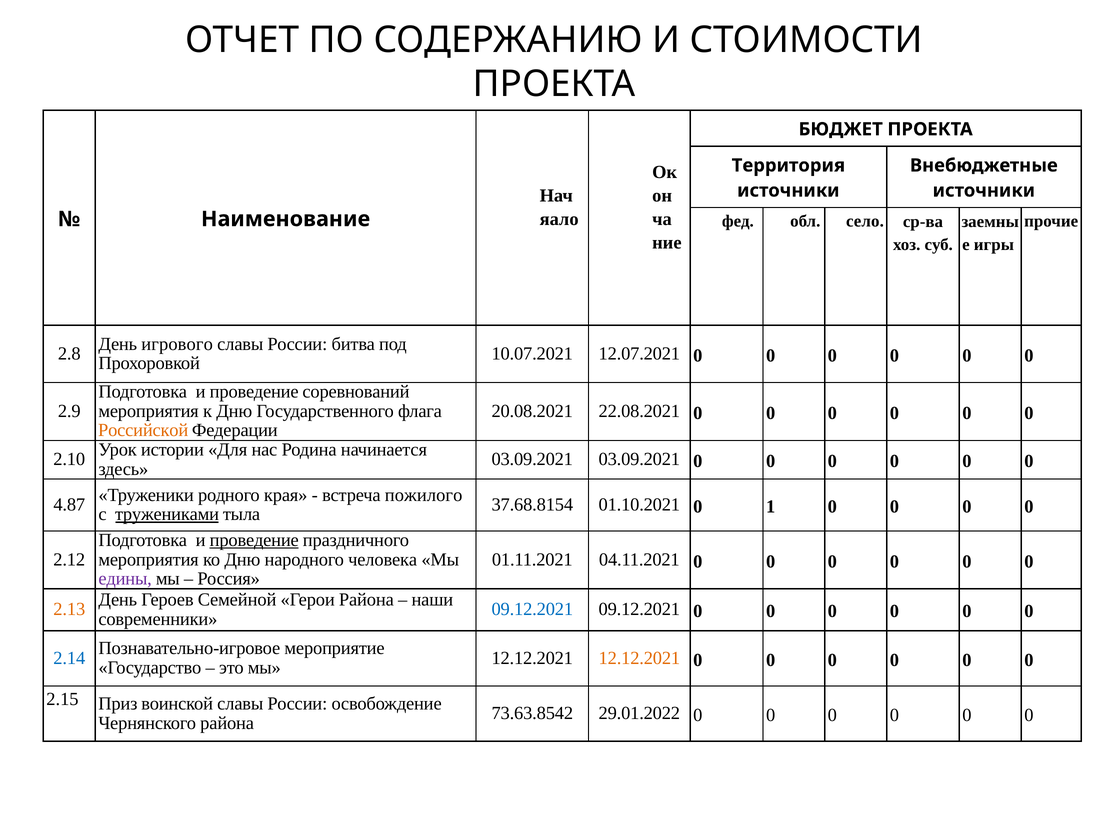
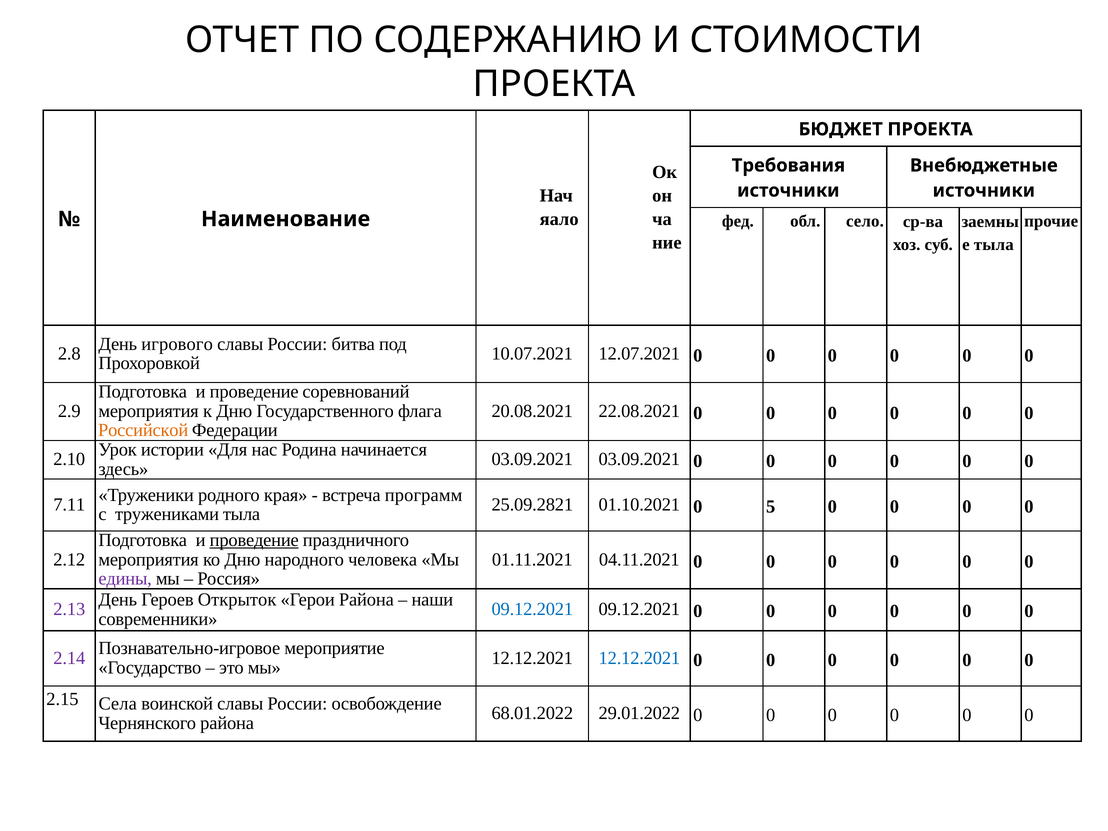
Территория: Территория -> Требования (788, 165)
игры: игры -> тыла (994, 245)
пожилого: пожилого -> программ (424, 495)
4.87: 4.87 -> 7.11 (69, 505)
37.68.8154: 37.68.8154 -> 25.09.2821 (532, 505)
1: 1 -> 5 (771, 507)
тружениками underline: present -> none (167, 514)
Семейной: Семейной -> Открыток (237, 600)
2.13 colour: orange -> purple (69, 609)
2.14 colour: blue -> purple (69, 658)
12.12.2021 colour: orange -> blue (639, 658)
Приз: Приз -> Села (118, 704)
73.63.8542: 73.63.8542 -> 68.01.2022 (532, 713)
